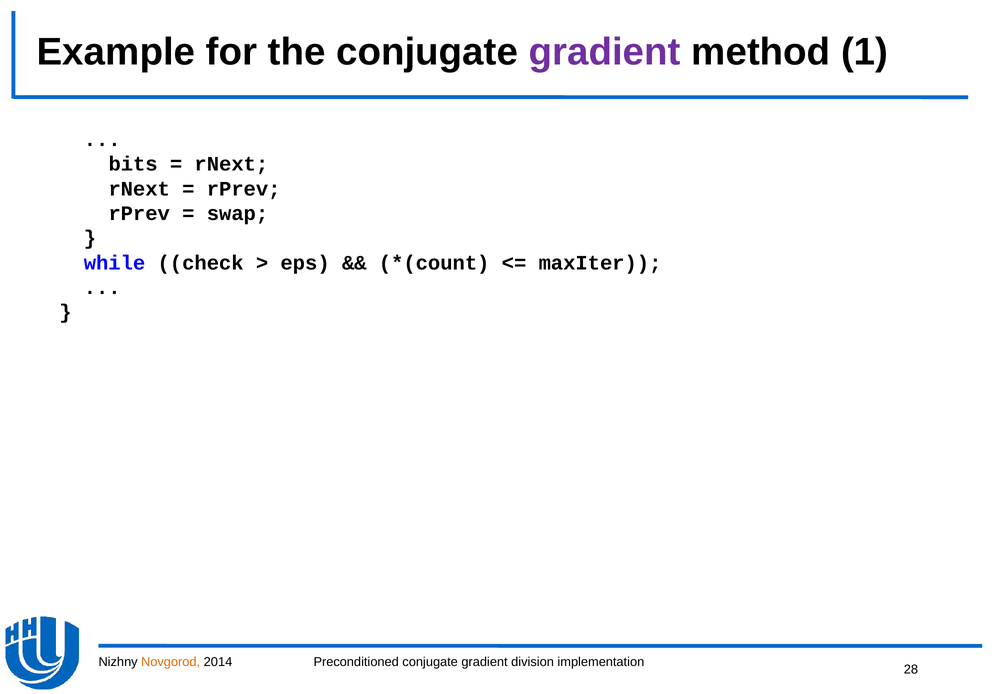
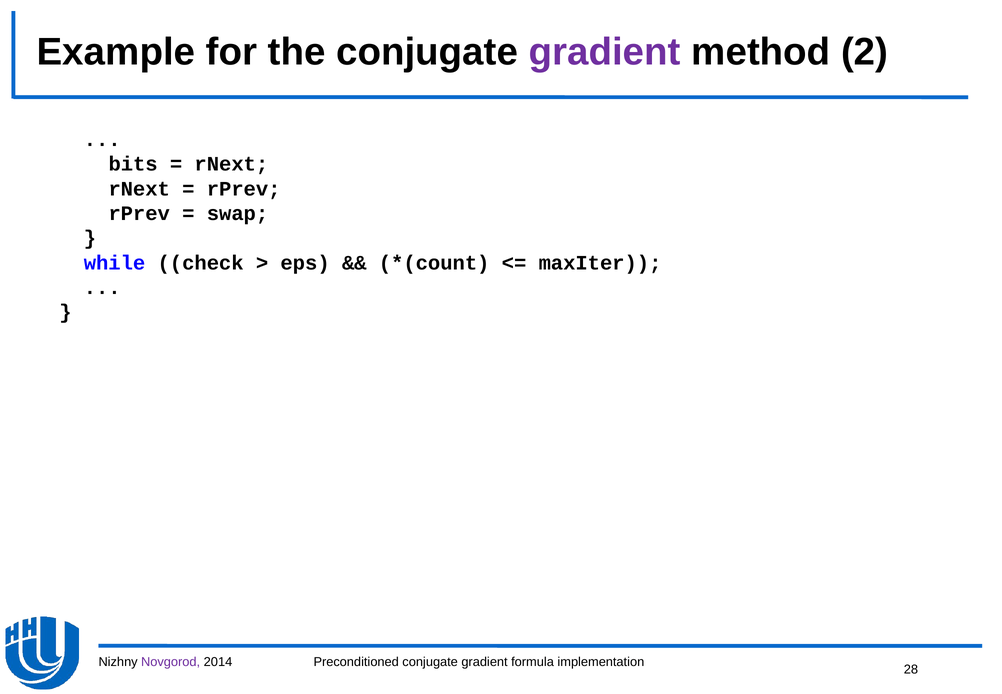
1: 1 -> 2 (865, 52)
Novgorod colour: orange -> purple (171, 661)
division: division -> formula (533, 662)
